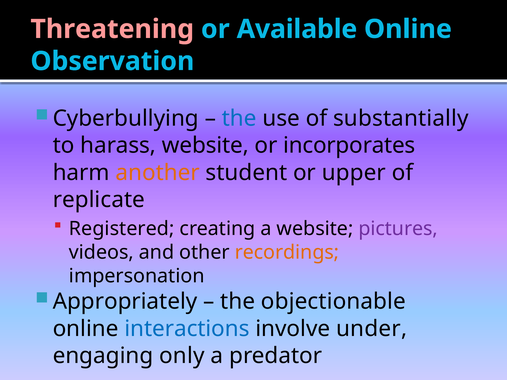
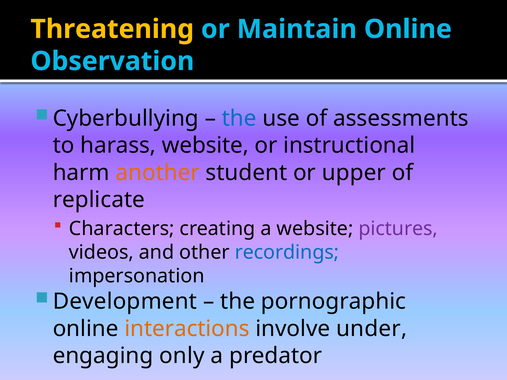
Threatening colour: pink -> yellow (112, 29)
Available: Available -> Maintain (297, 29)
substantially: substantially -> assessments (401, 119)
incorporates: incorporates -> instructional (349, 146)
Registered: Registered -> Characters (122, 229)
recordings colour: orange -> blue (287, 253)
Appropriately: Appropriately -> Development (125, 302)
objectionable: objectionable -> pornographic (334, 302)
interactions colour: blue -> orange (187, 329)
